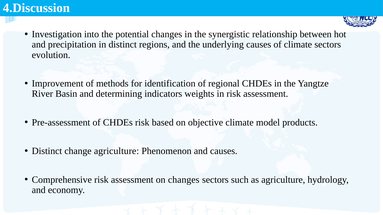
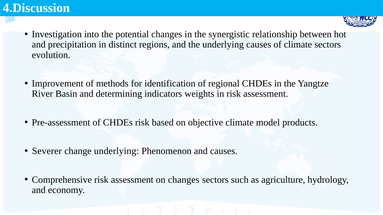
Distinct: Distinct -> Severer (47, 151)
change agriculture: agriculture -> underlying (116, 151)
